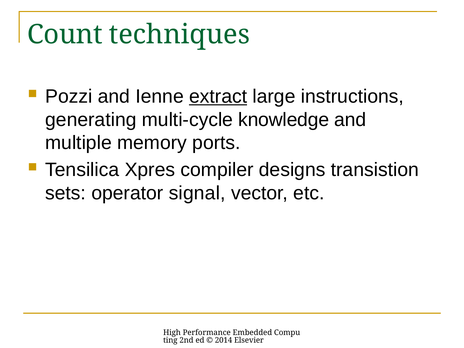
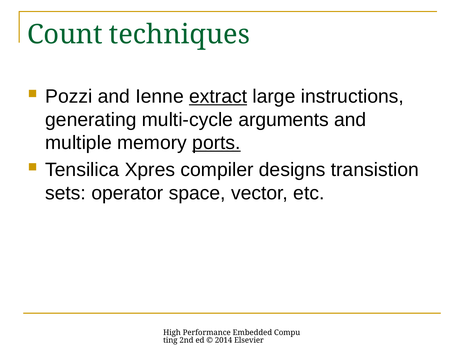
knowledge: knowledge -> arguments (284, 120)
ports underline: none -> present (216, 143)
signal: signal -> space (197, 193)
